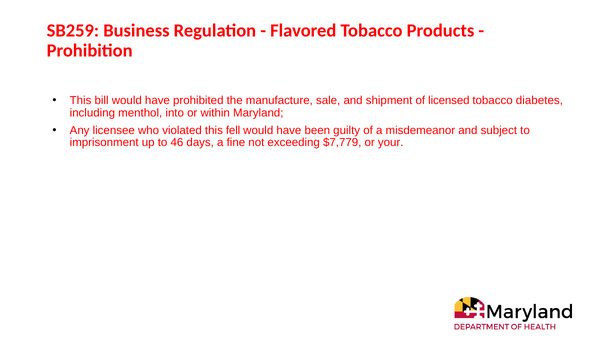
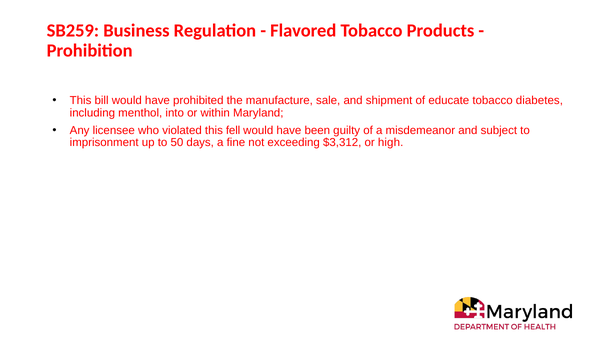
licensed: licensed -> educate (449, 100)
46: 46 -> 50 (177, 143)
$7,779: $7,779 -> $3,312 (342, 143)
your: your -> high (391, 143)
